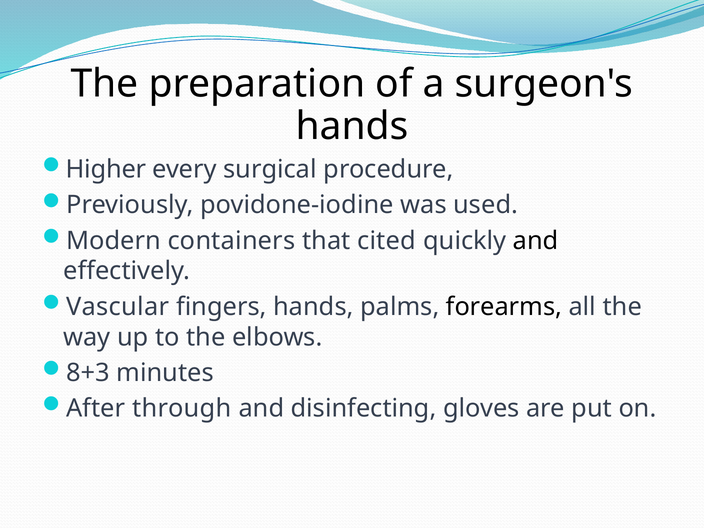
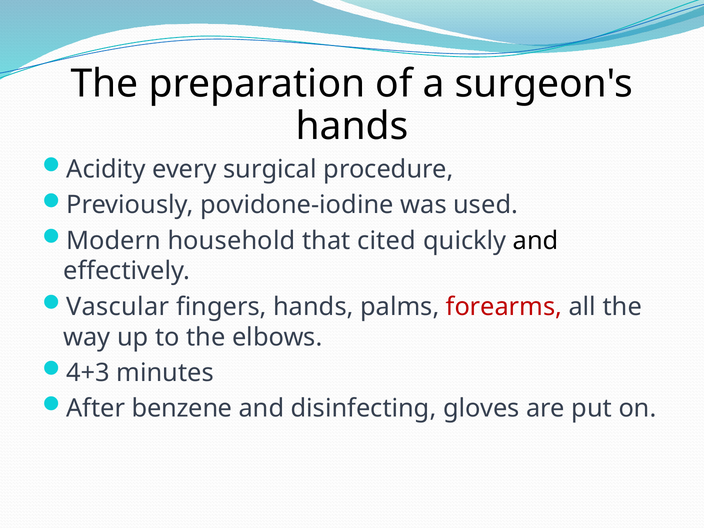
Higher: Higher -> Acidity (106, 169)
containers: containers -> household (231, 241)
forearms colour: black -> red (504, 307)
8+3: 8+3 -> 4+3 (88, 373)
through: through -> benzene (182, 408)
